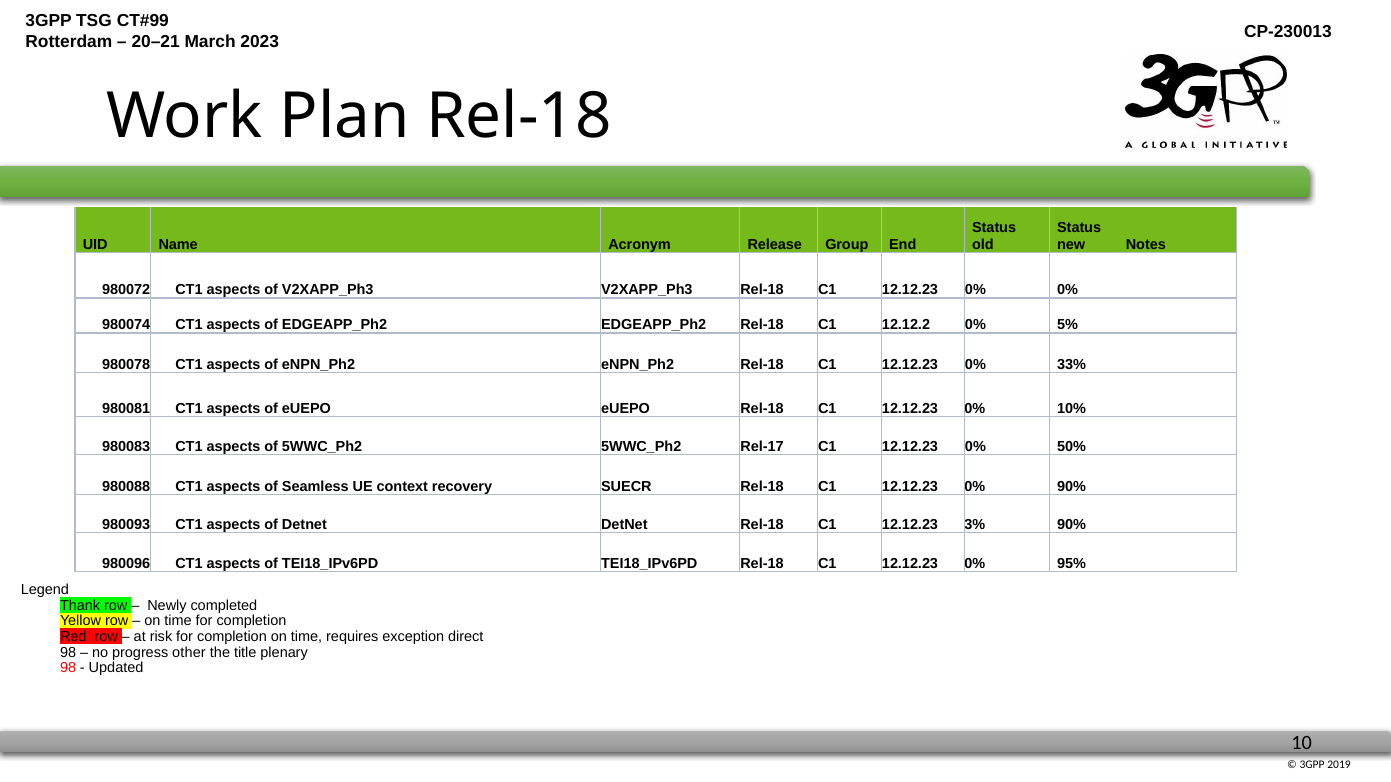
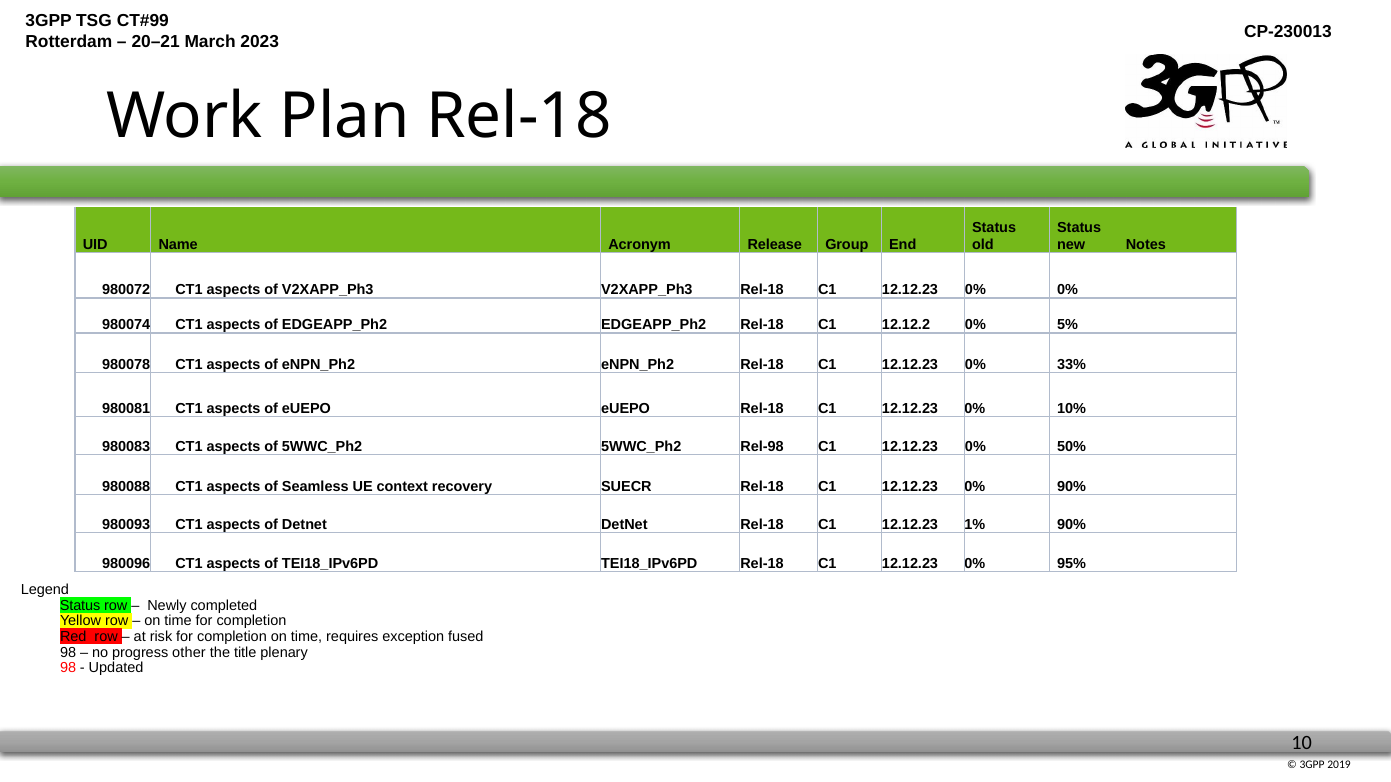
Rel-17: Rel-17 -> Rel-98 (762, 447)
3%: 3% -> 1% (975, 525)
Thank: Thank -> Status (80, 606)
direct: direct -> fused (466, 637)
